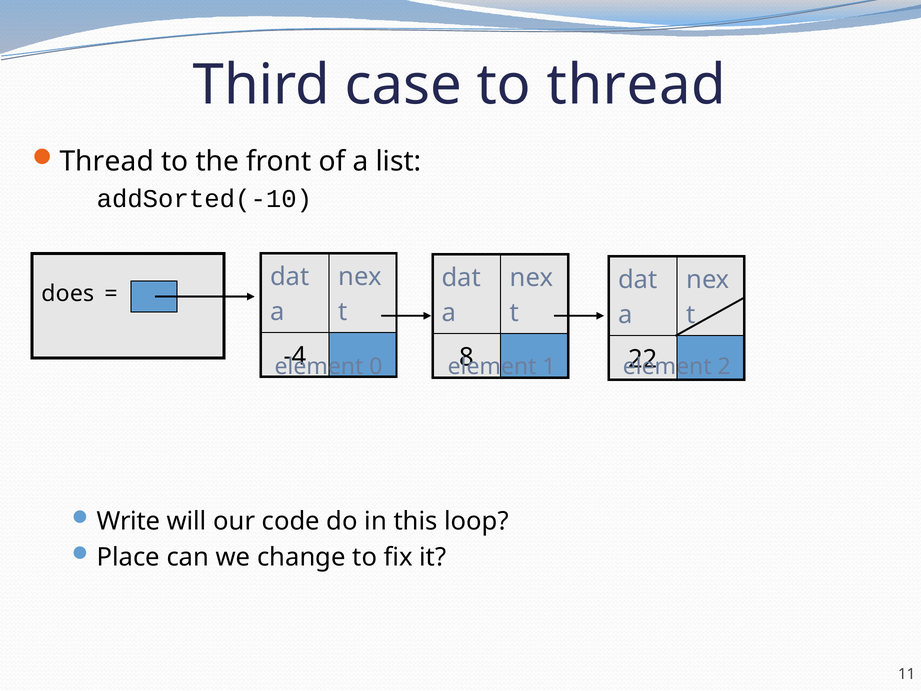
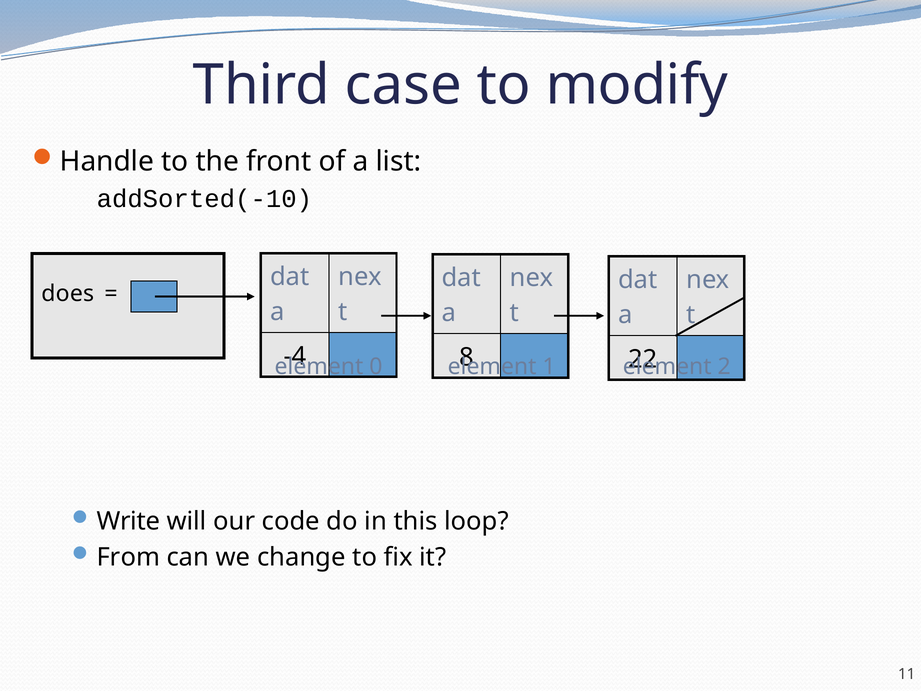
to thread: thread -> modify (637, 85)
Thread: Thread -> Handle (107, 162)
Place: Place -> From (128, 557)
